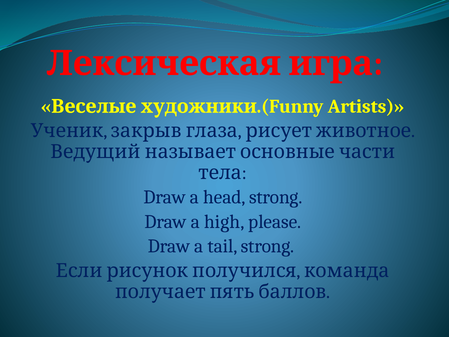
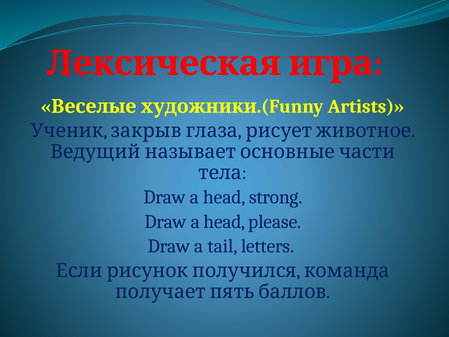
high: high -> head (224, 222)
tail strong: strong -> letters (268, 246)
